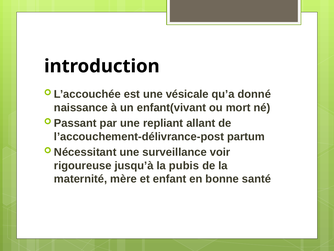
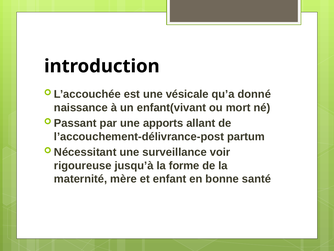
repliant: repliant -> apports (163, 123)
pubis: pubis -> forme (184, 165)
